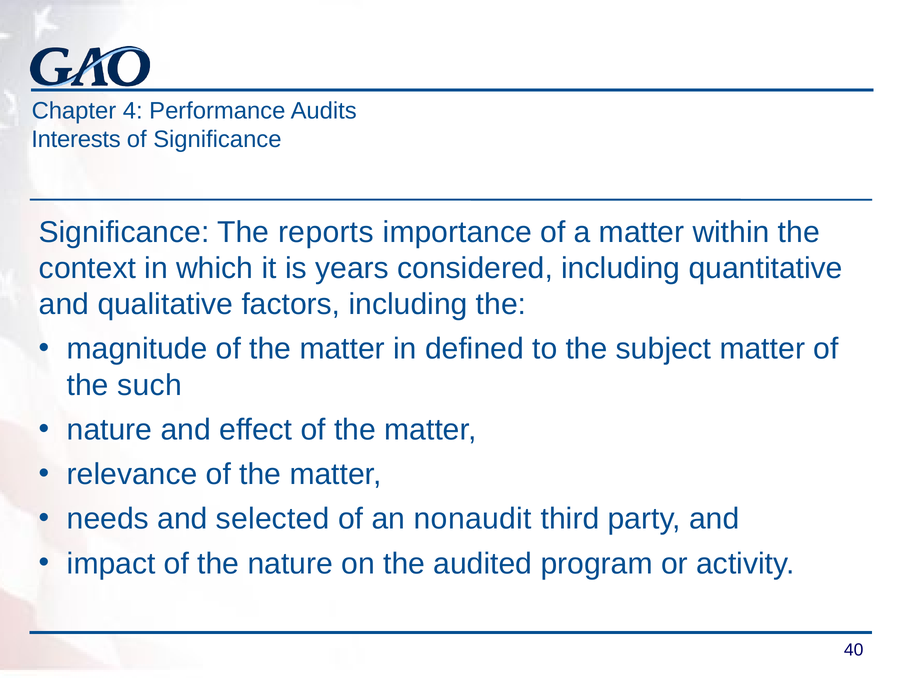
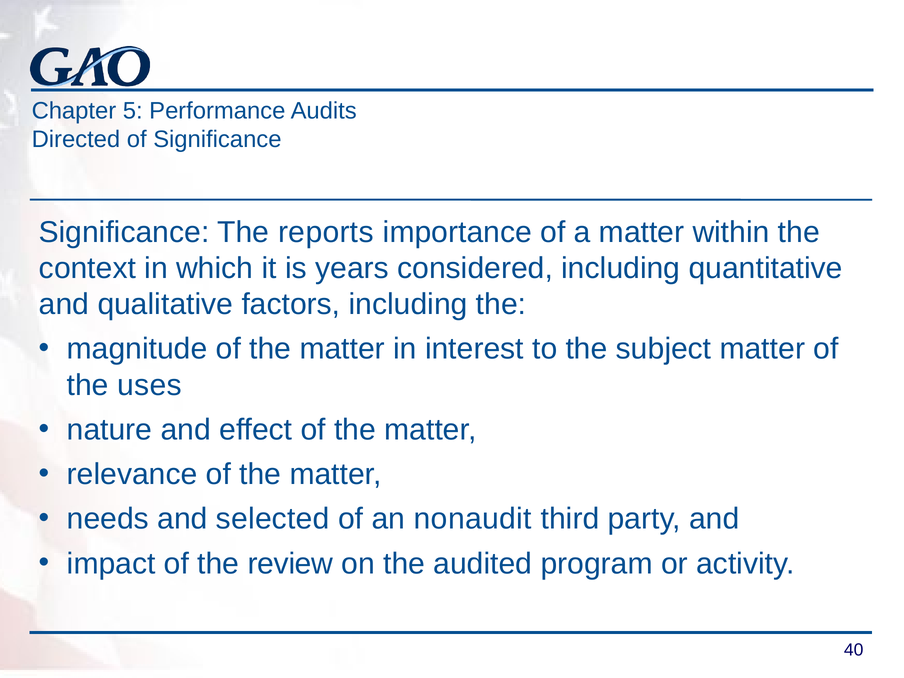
4: 4 -> 5 (133, 111)
Interests: Interests -> Directed (76, 140)
defined: defined -> interest (474, 349)
such: such -> uses (150, 385)
the nature: nature -> review (290, 564)
